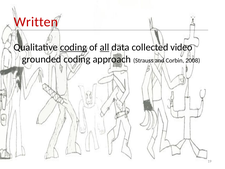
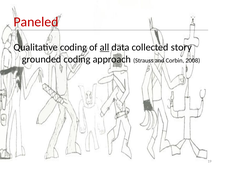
Written: Written -> Paneled (36, 22)
coding underline: present -> none (73, 47)
video: video -> story (181, 47)
